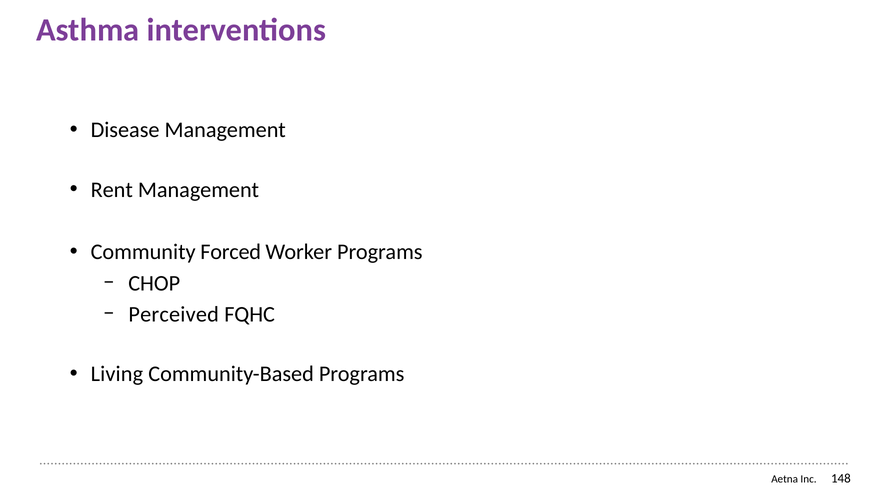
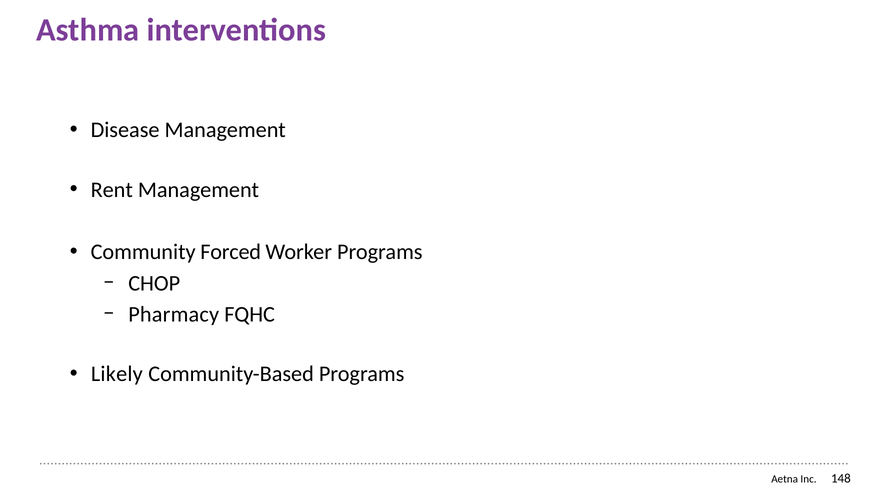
Perceived: Perceived -> Pharmacy (174, 314)
Living: Living -> Likely (117, 374)
